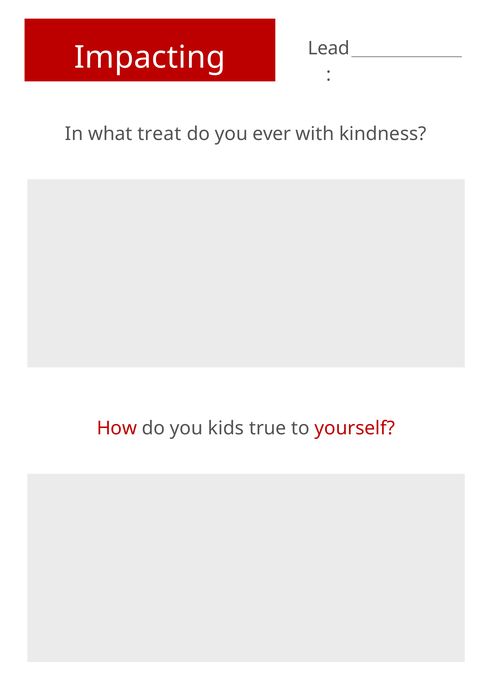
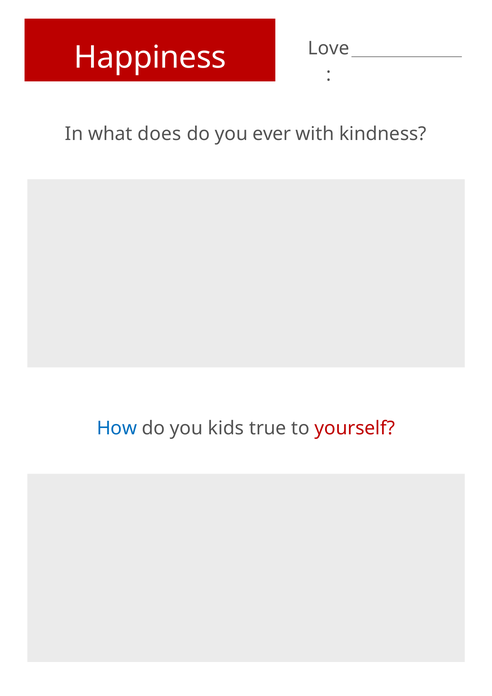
Lead: Lead -> Love (329, 48)
Impacting: Impacting -> Happiness (150, 57)
treat: treat -> does (159, 134)
How colour: red -> blue (117, 429)
